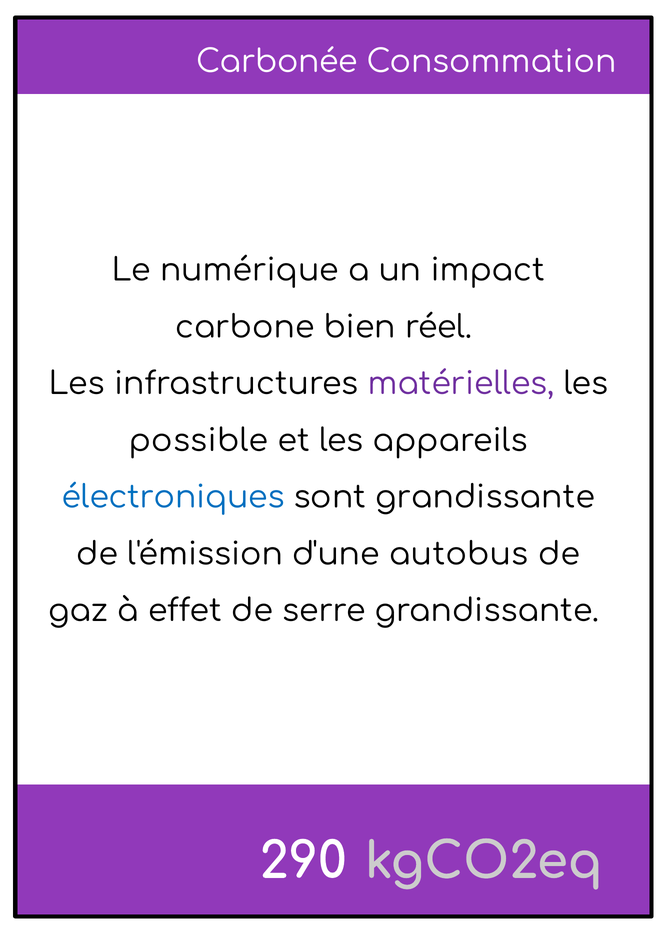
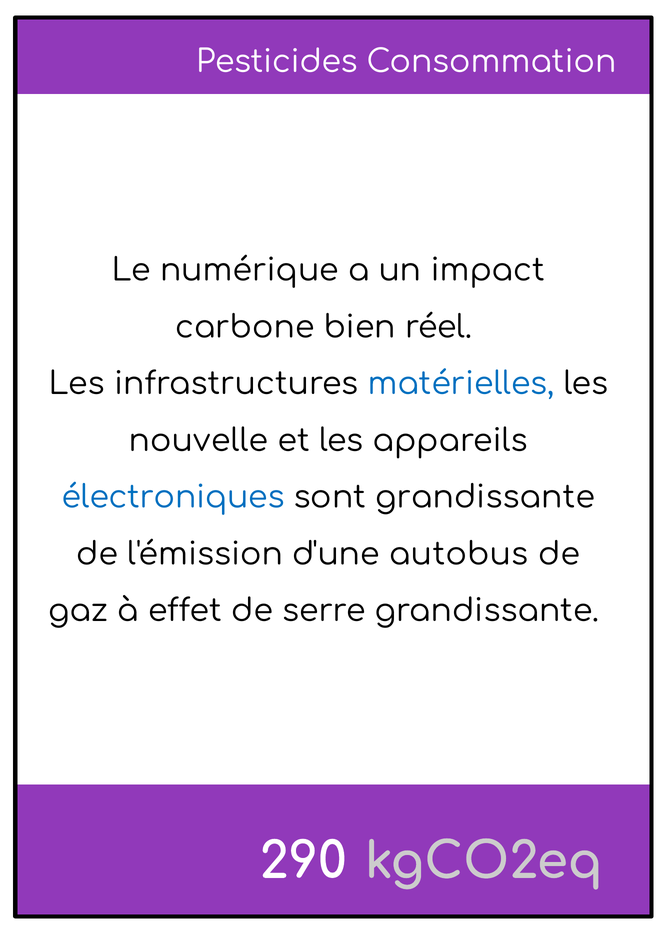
Carbonée: Carbonée -> Pesticides (277, 62)
matérielles colour: purple -> blue (461, 384)
possible: possible -> nouvelle (199, 441)
